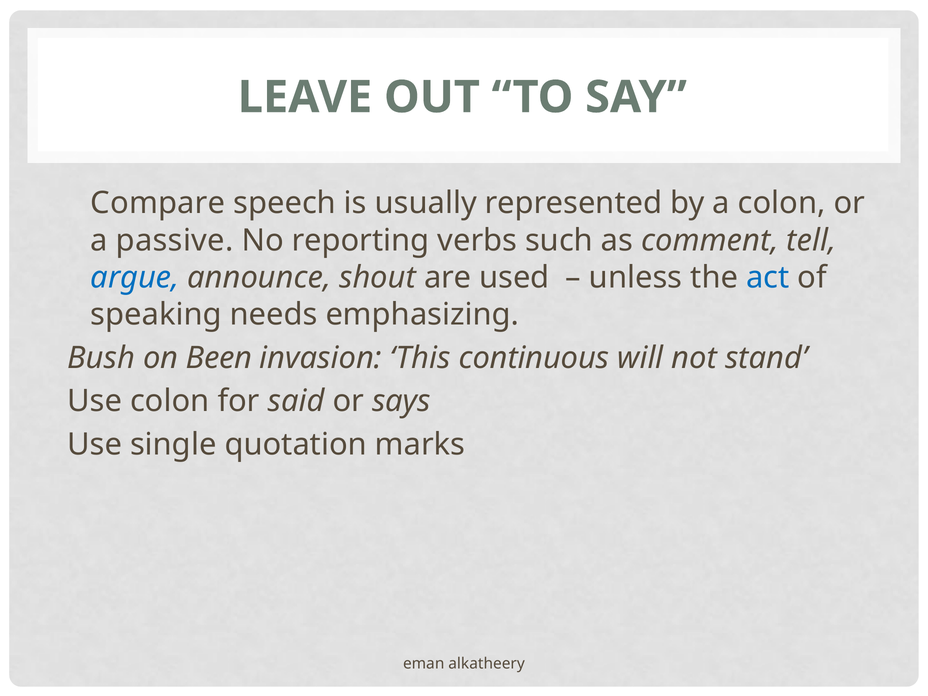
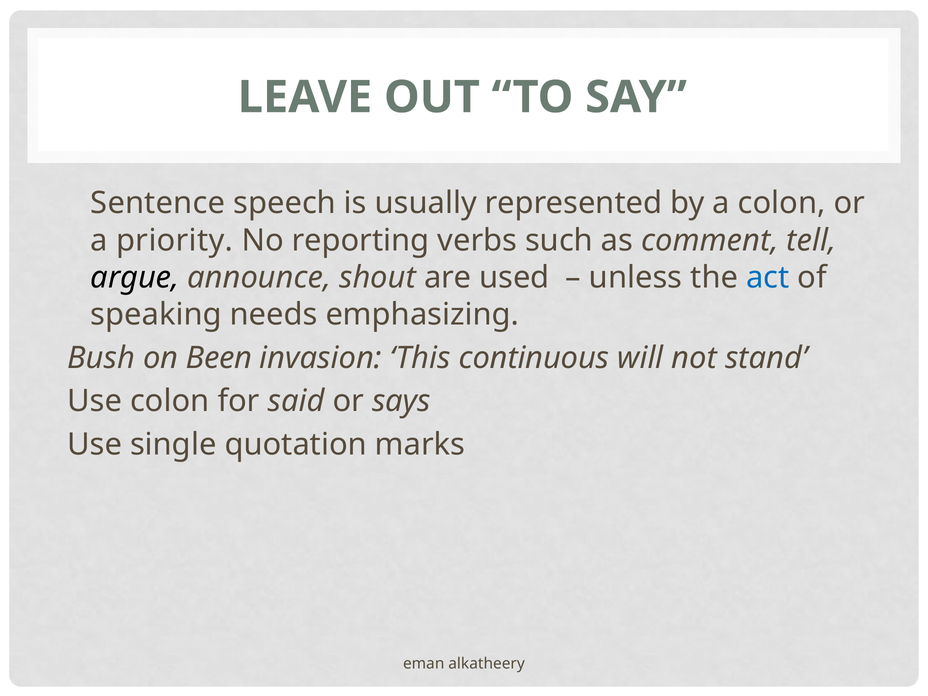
Compare: Compare -> Sentence (158, 203)
passive: passive -> priority (175, 240)
argue colour: blue -> black (135, 277)
